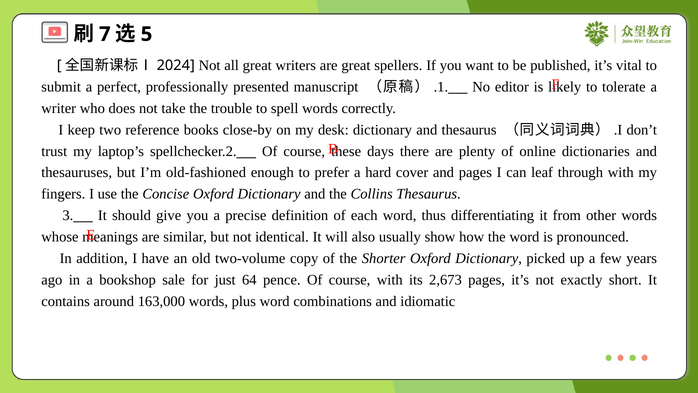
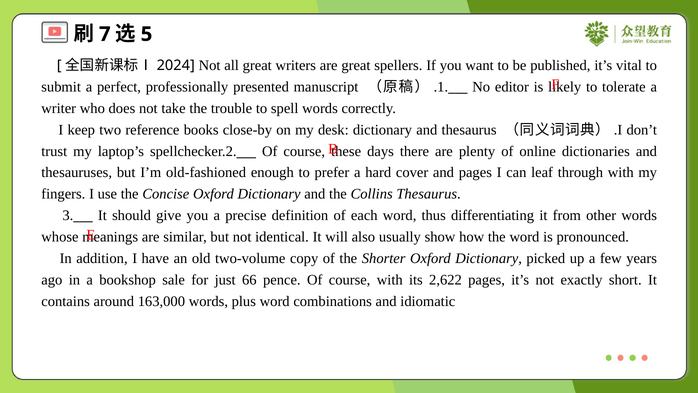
64: 64 -> 66 (249, 280)
2,673: 2,673 -> 2,622 (445, 280)
